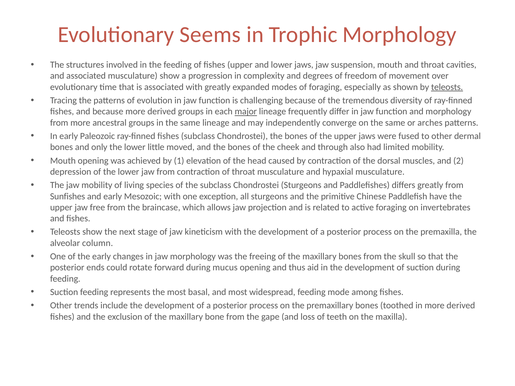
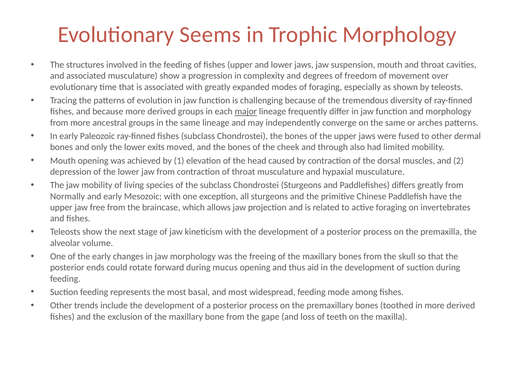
teleosts underline: present -> none (447, 87)
little: little -> exits (156, 147)
Sunfishes: Sunfishes -> Normally (68, 196)
column: column -> volume (98, 243)
